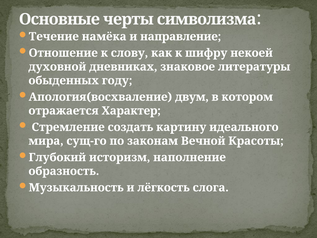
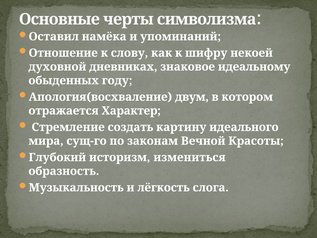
Течение: Течение -> Оставил (54, 36)
направление: направление -> упоминаний (181, 36)
литературы: литературы -> идеальному (254, 67)
наполнение: наполнение -> измениться (190, 157)
